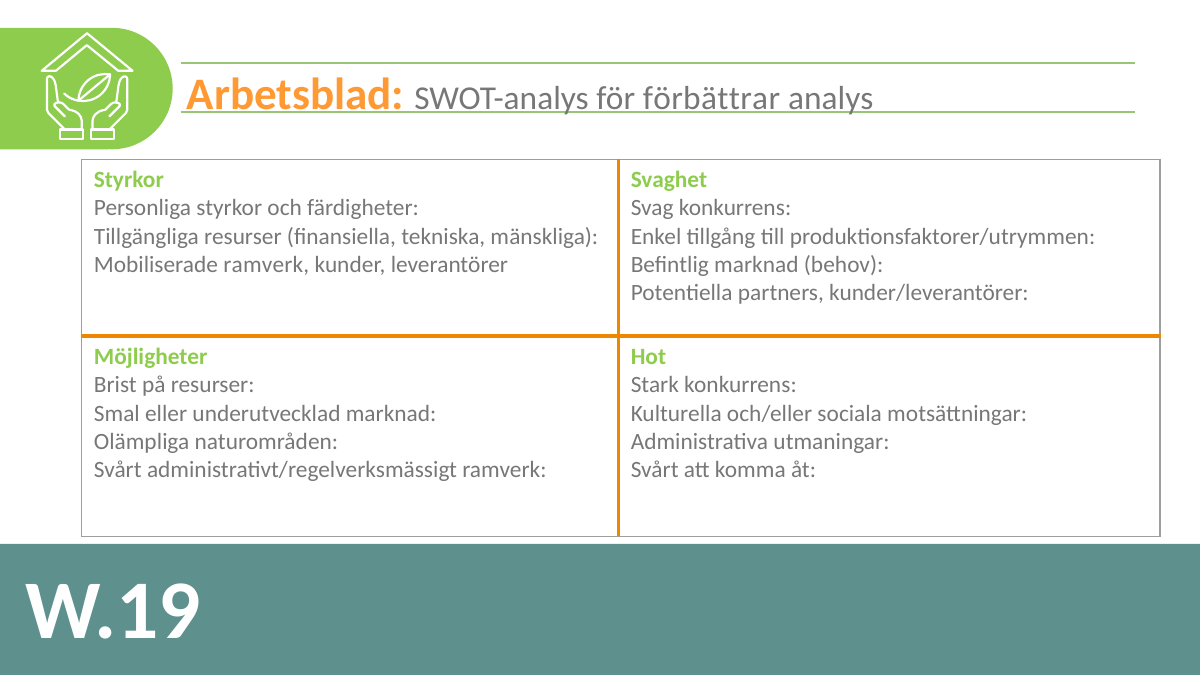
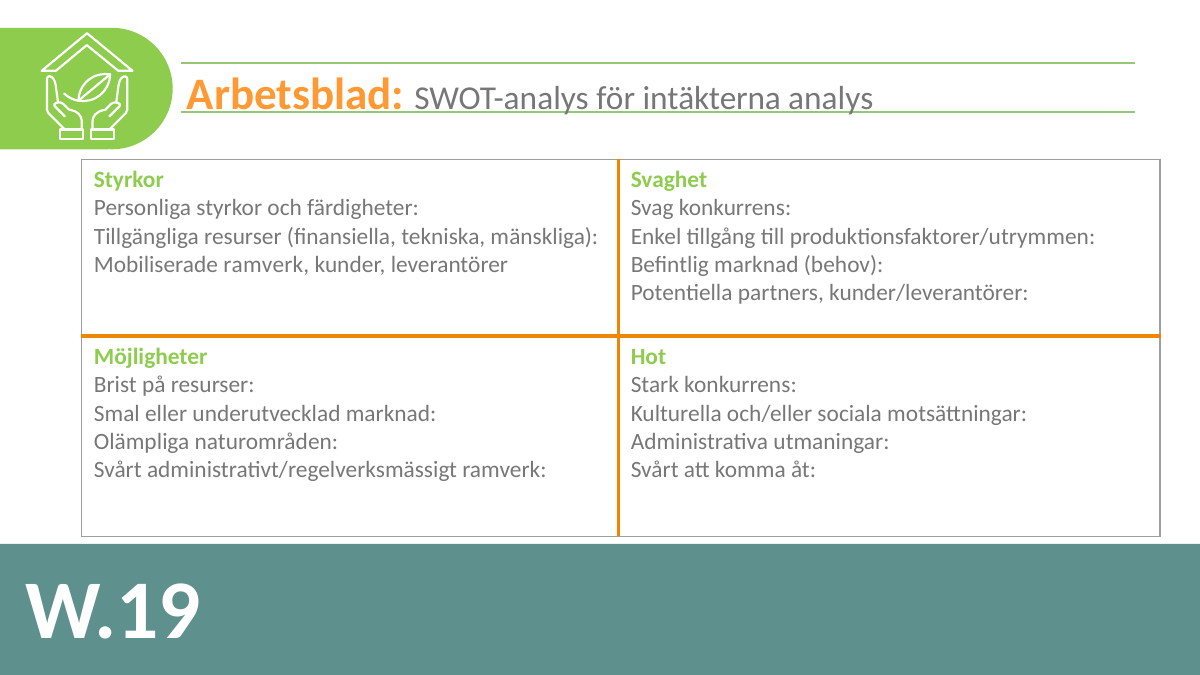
förbättrar: förbättrar -> intäkterna (712, 98)
